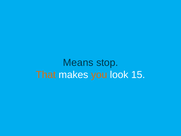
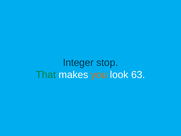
Means: Means -> Integer (78, 63)
That colour: orange -> green (46, 75)
15: 15 -> 63 (138, 75)
